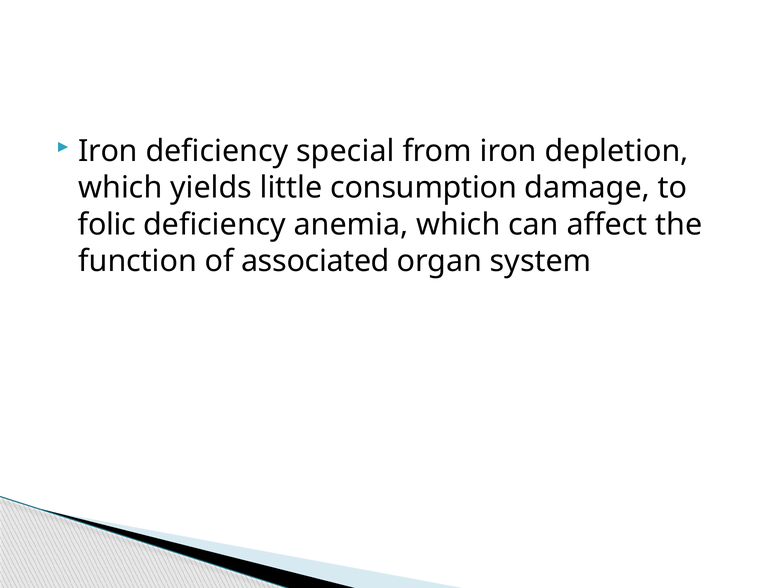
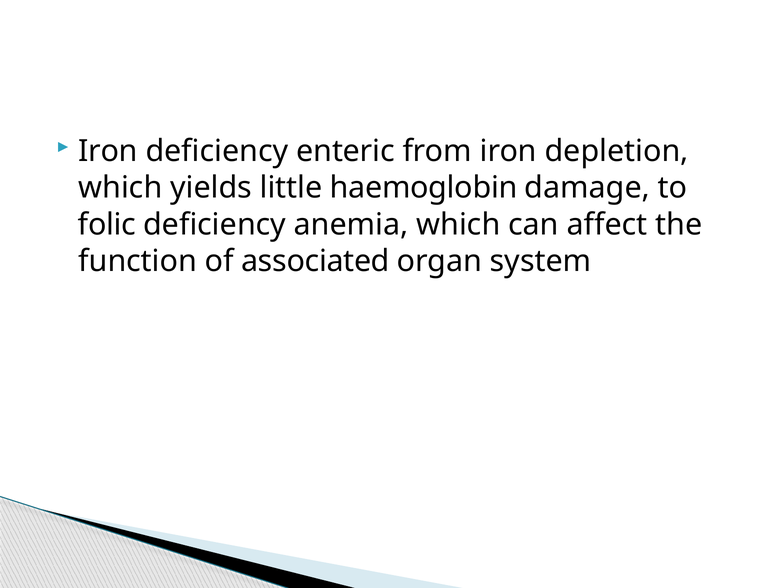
special: special -> enteric (346, 151)
consumption: consumption -> haemoglobin (424, 188)
